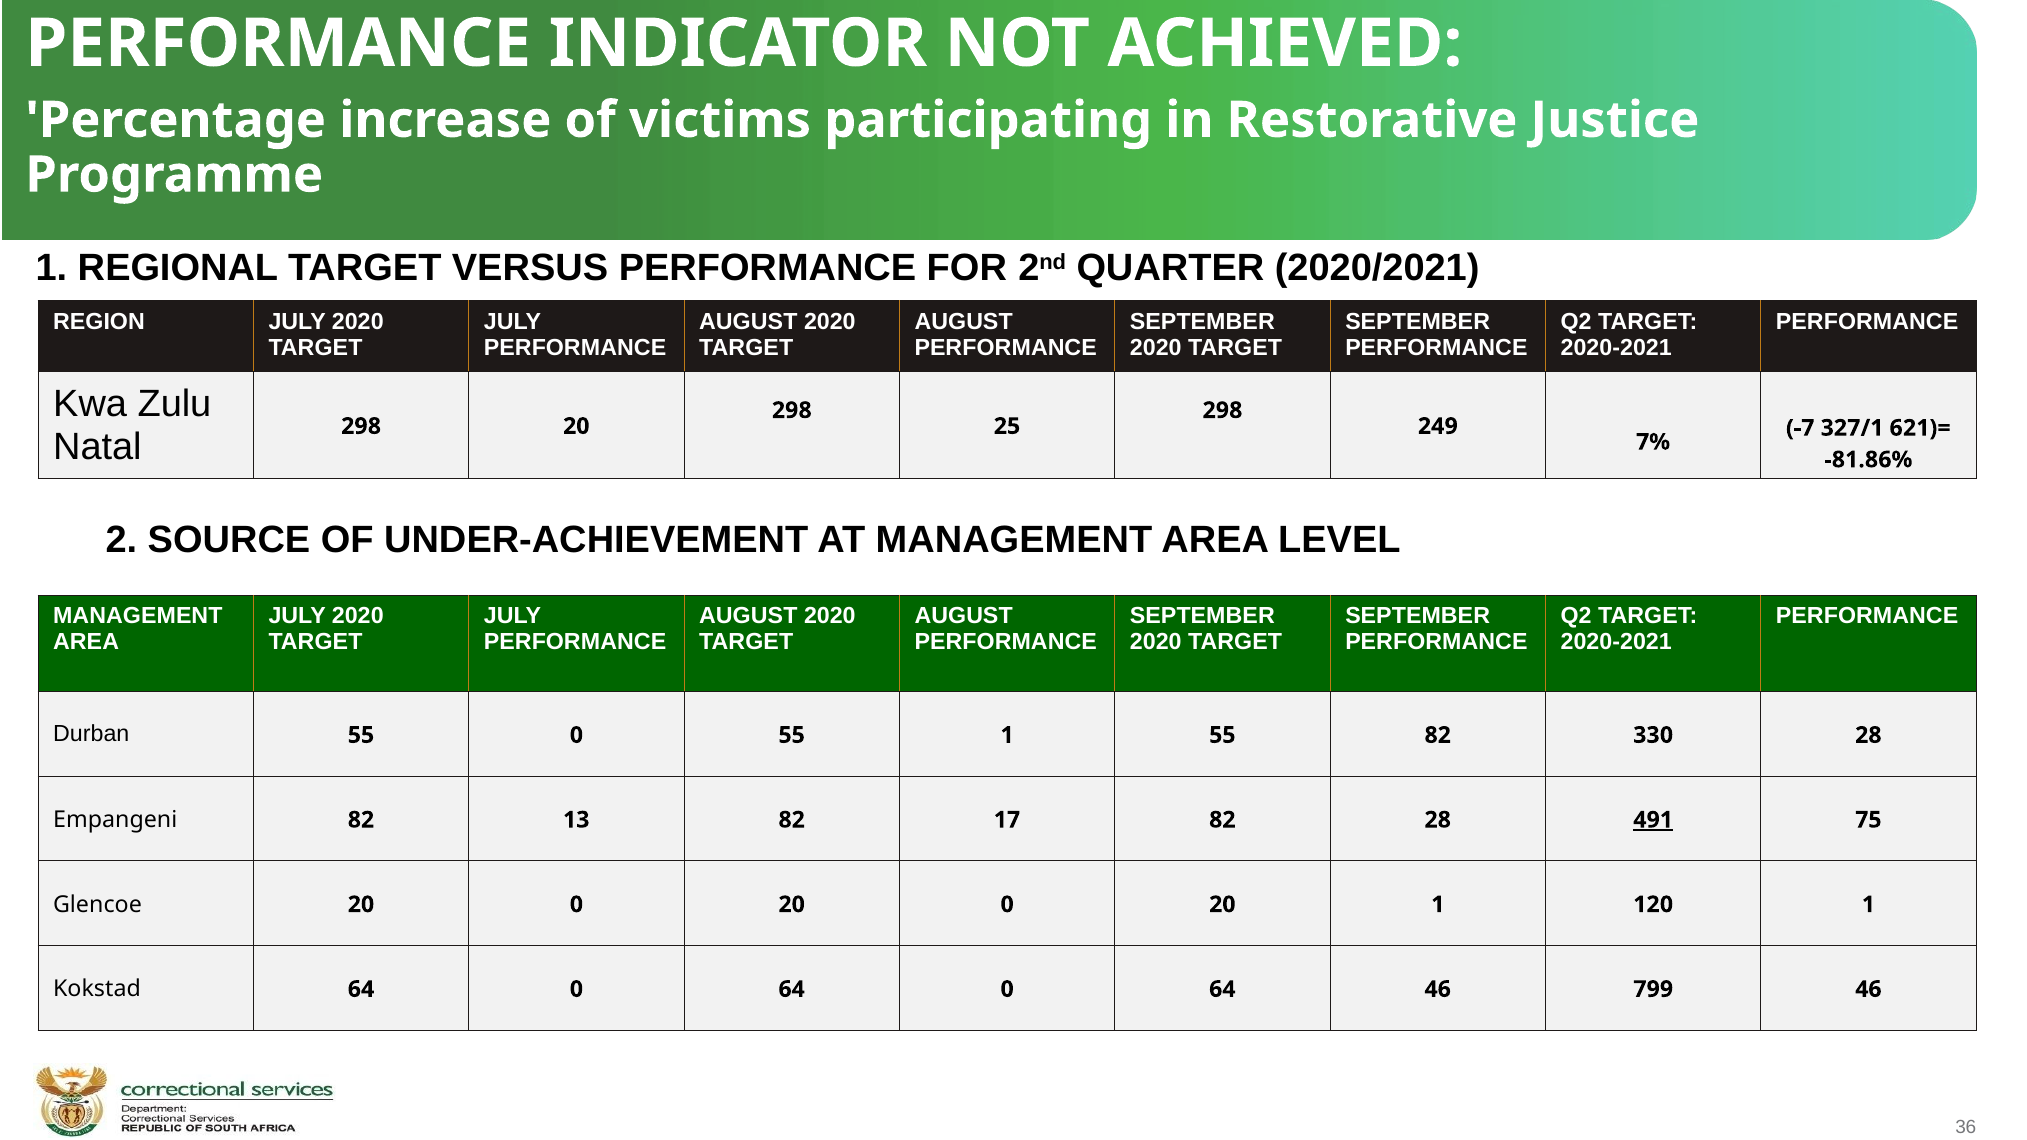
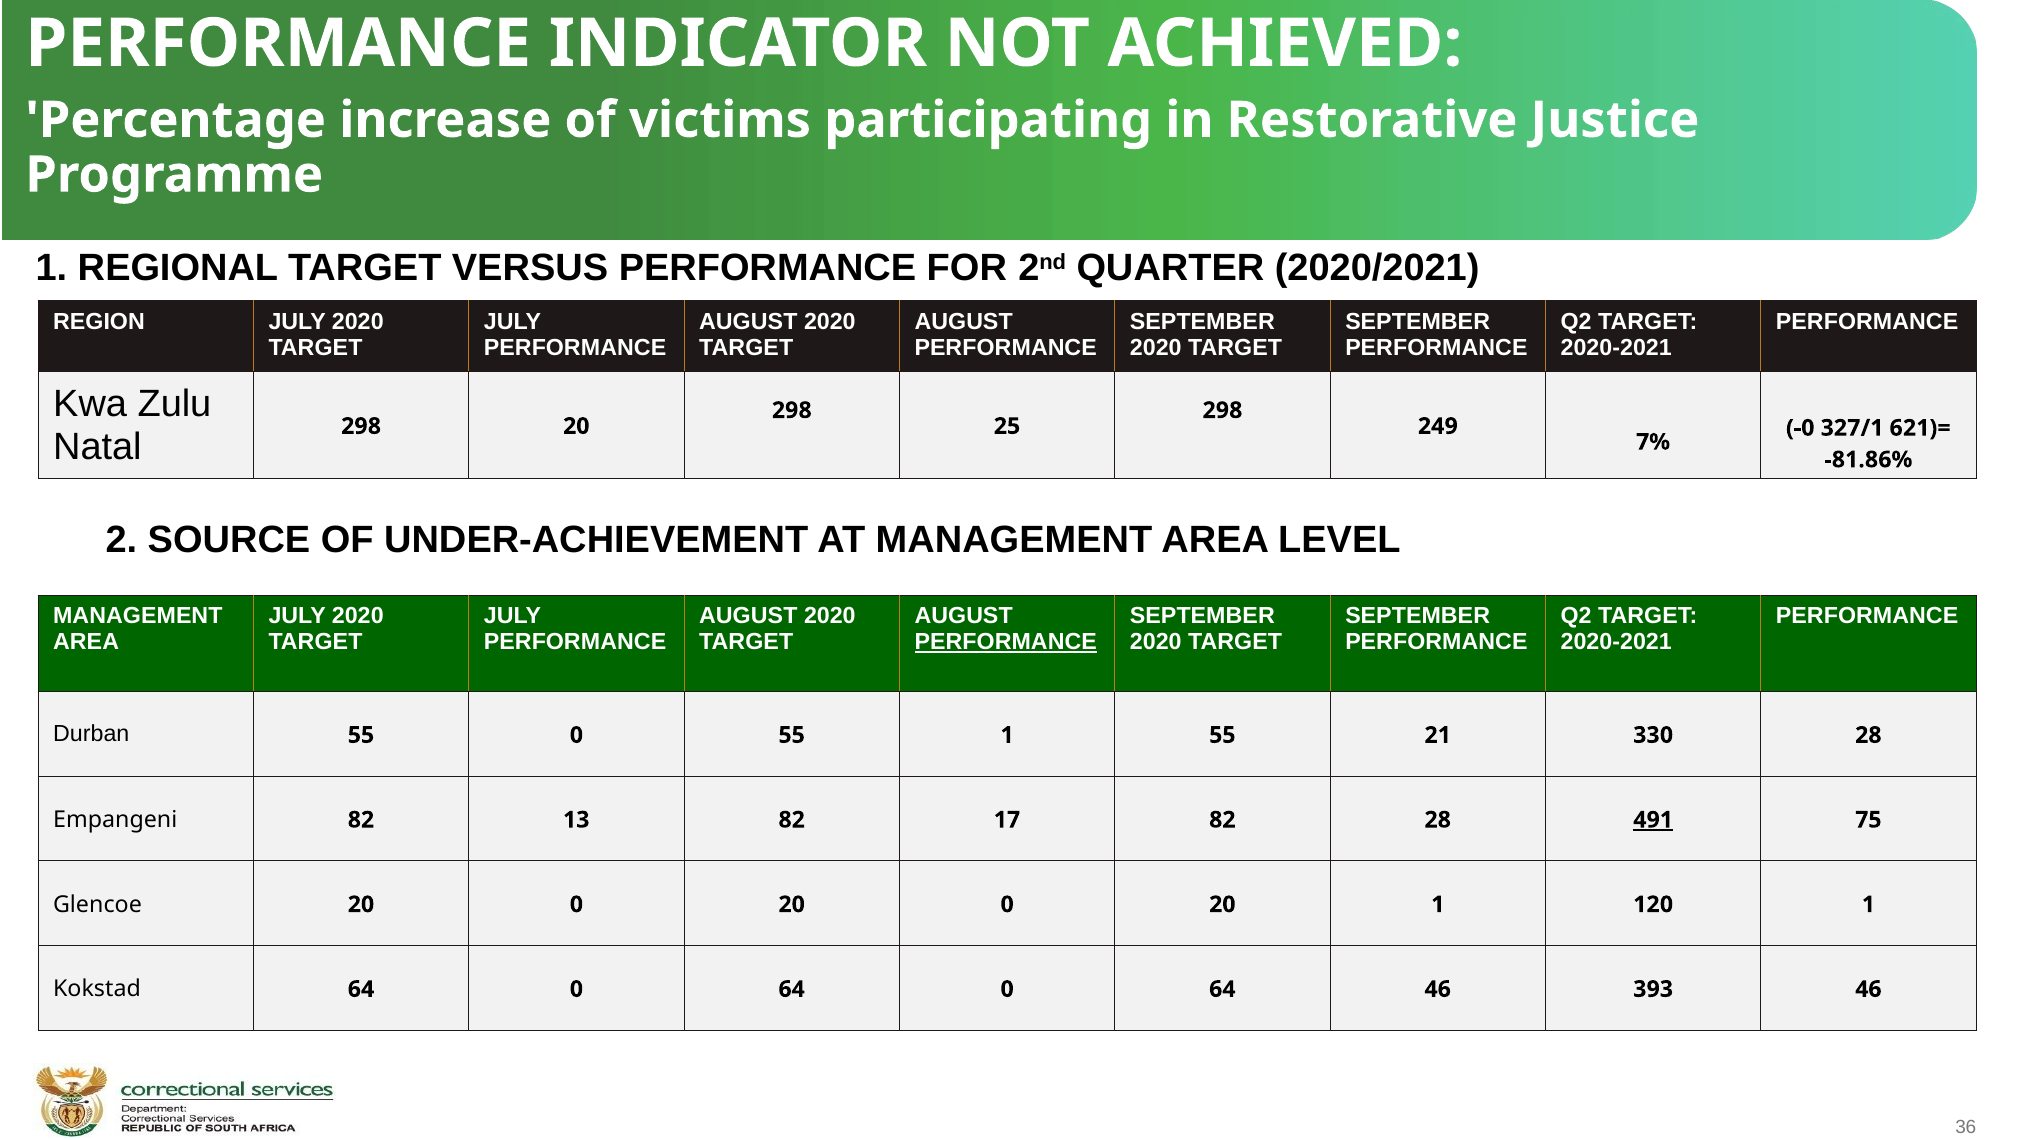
-7: -7 -> -0 (1800, 428)
PERFORMANCE underline: none -> present (1006, 642)
55 82: 82 -> 21 (1438, 735)
799: 799 -> 393 (1653, 989)
